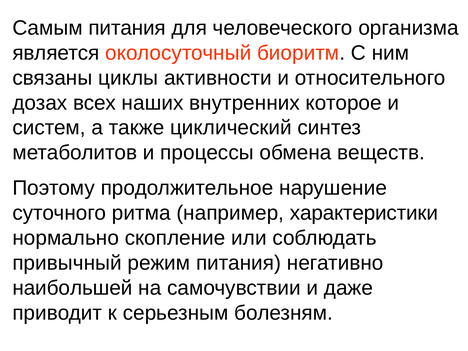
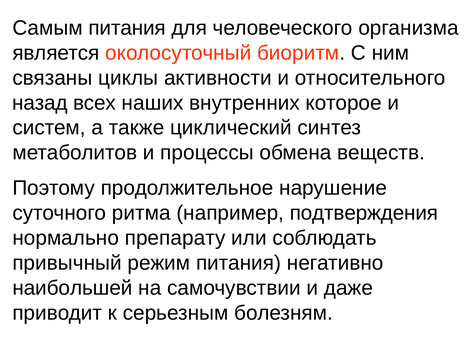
дозах: дозах -> назад (40, 103)
характеристики: характеристики -> подтверждения (364, 213)
скопление: скопление -> препарату (175, 238)
